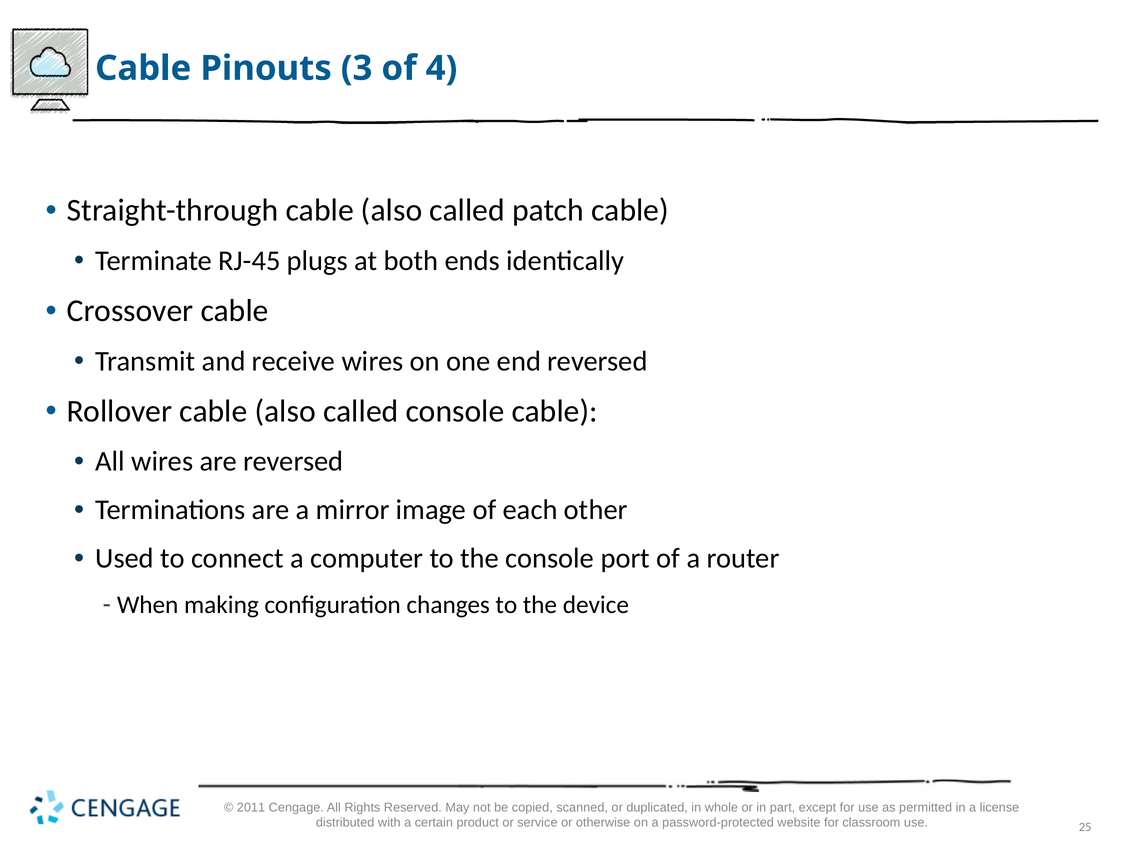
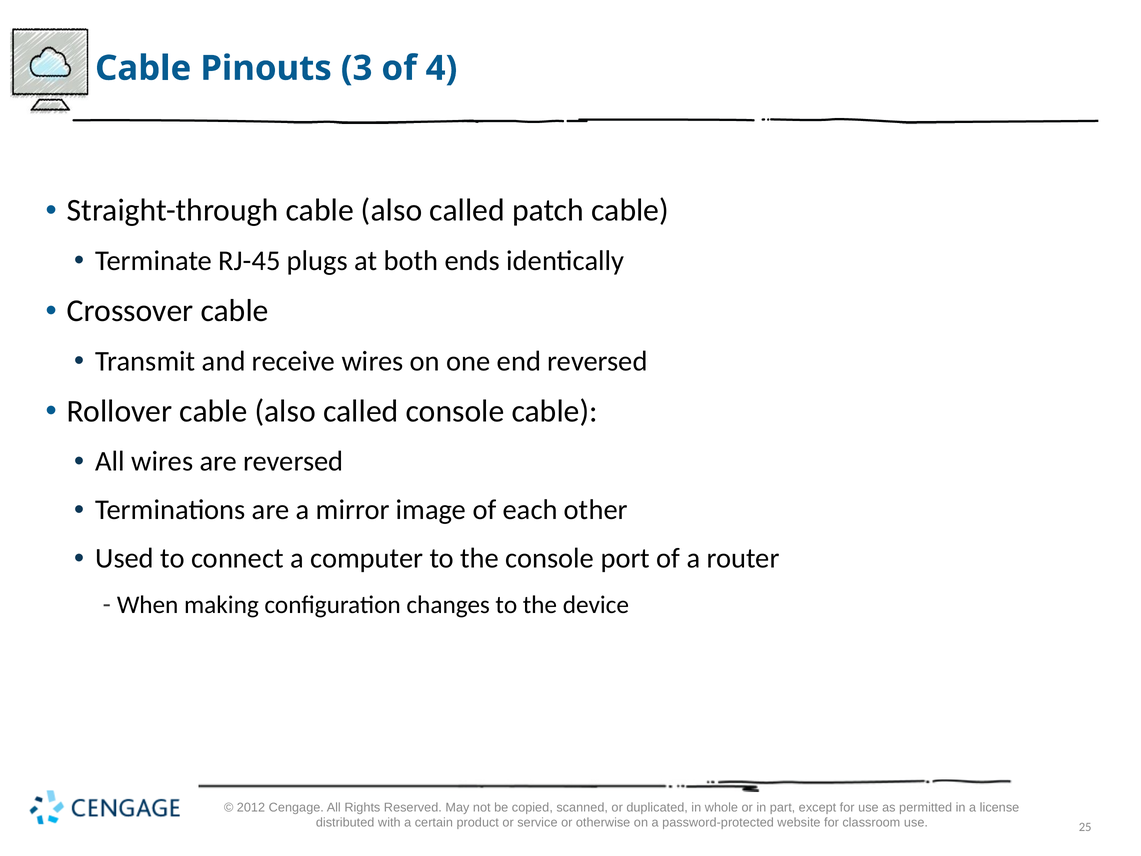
2011: 2011 -> 2012 (251, 807)
